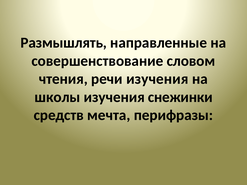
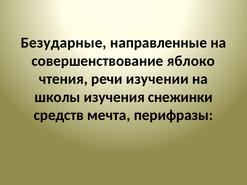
Размышлять: Размышлять -> Безударные (64, 43)
словом: словом -> яблоко (191, 61)
речи изучения: изучения -> изучении (157, 79)
